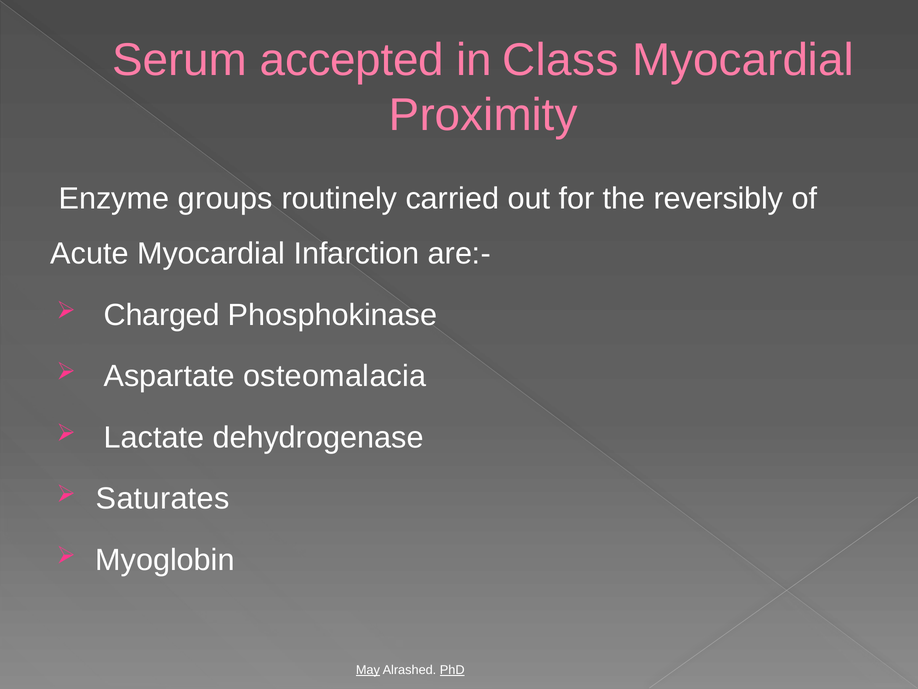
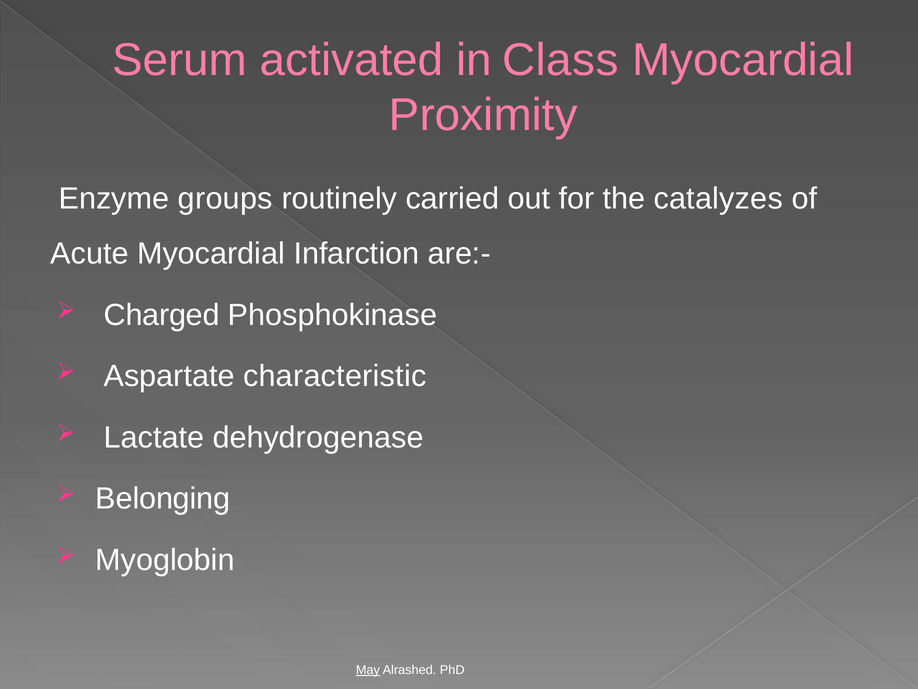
accepted: accepted -> activated (352, 60)
reversibly: reversibly -> catalyzes (718, 199)
osteomalacia: osteomalacia -> characteristic (335, 376)
Saturates: Saturates -> Belonging (163, 498)
PhD underline: present -> none (452, 670)
